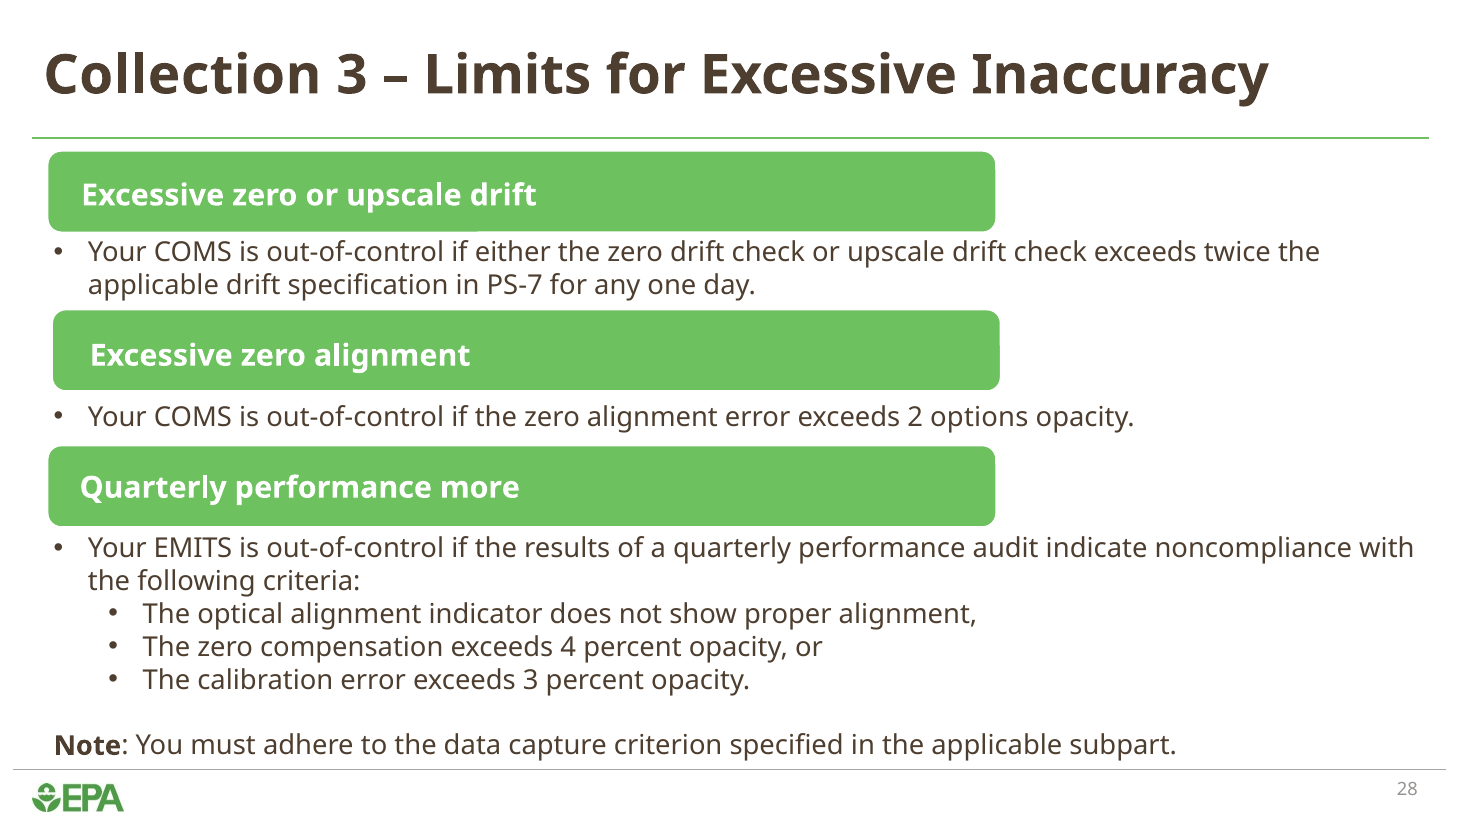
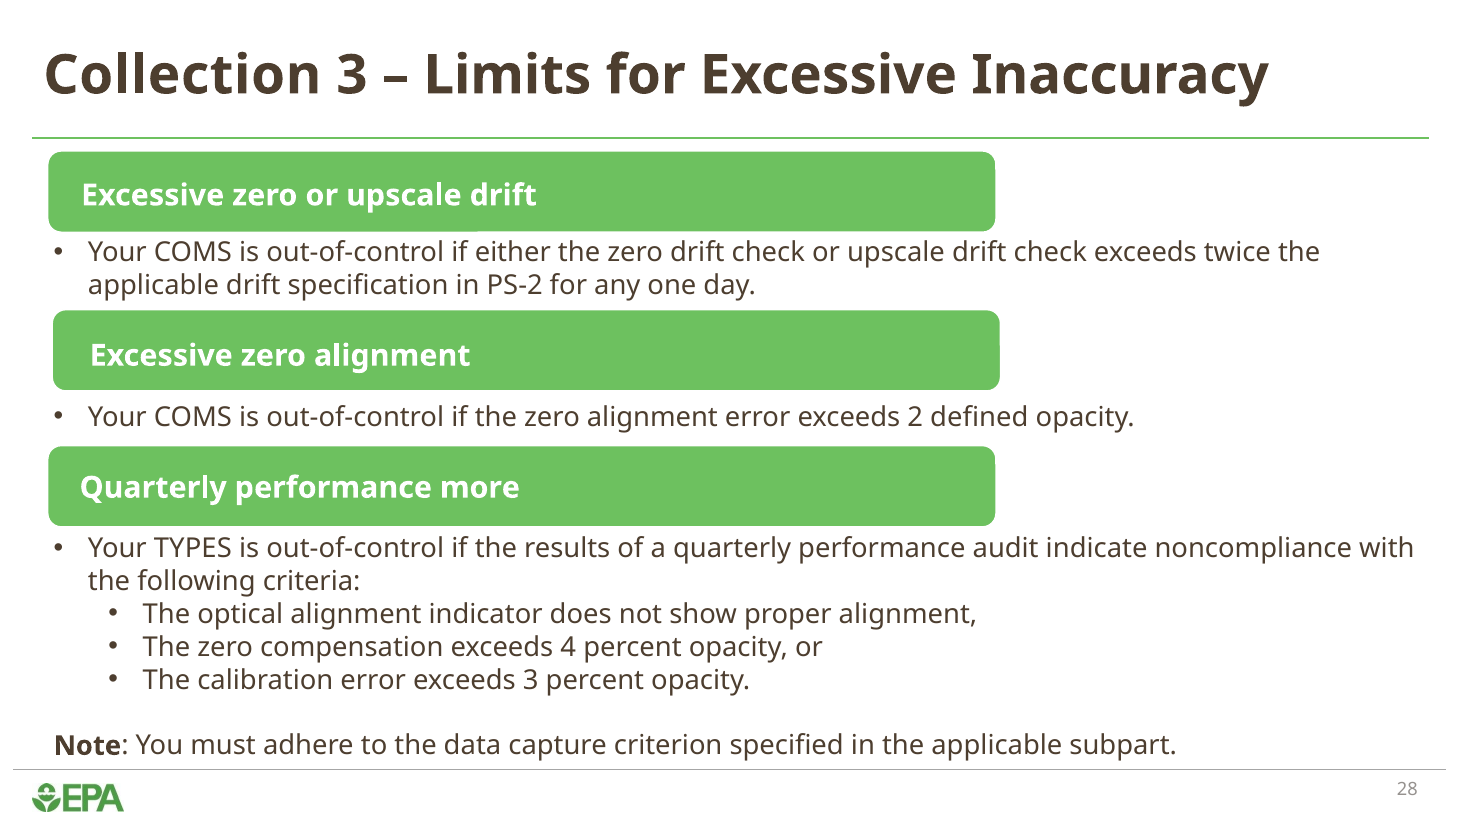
PS-7: PS-7 -> PS-2 (515, 285)
options: options -> defined (979, 417)
EMITS: EMITS -> TYPES (193, 548)
